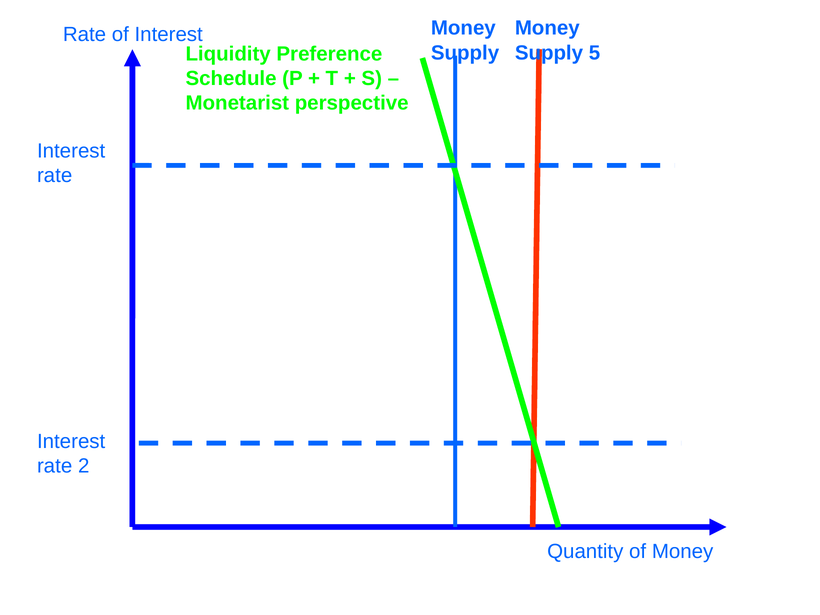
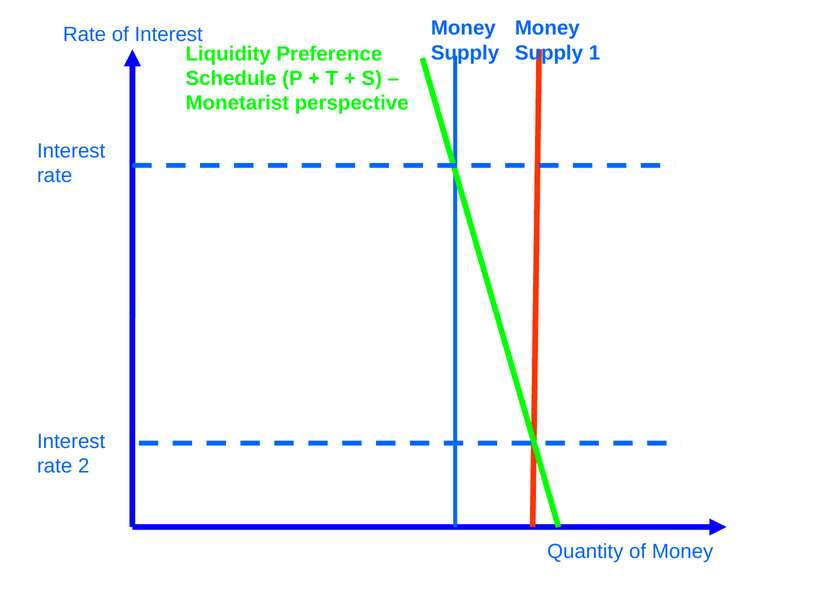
5: 5 -> 1 (594, 53)
